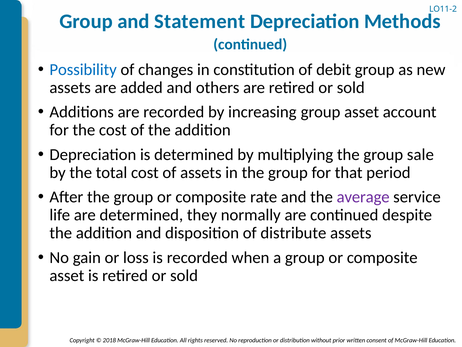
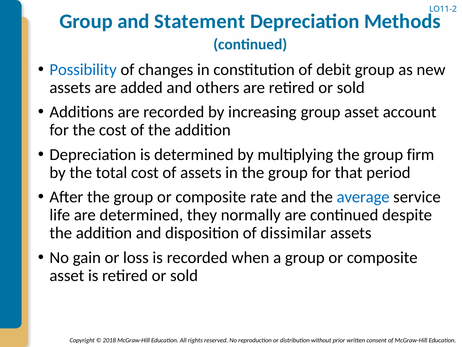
sale: sale -> firm (421, 154)
average colour: purple -> blue (363, 197)
distribute: distribute -> dissimilar (293, 233)
